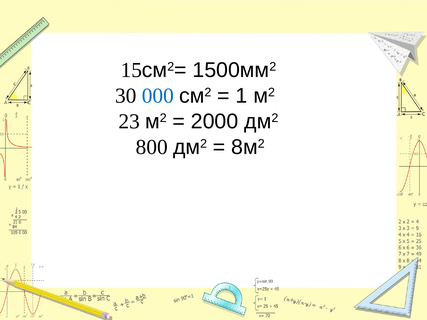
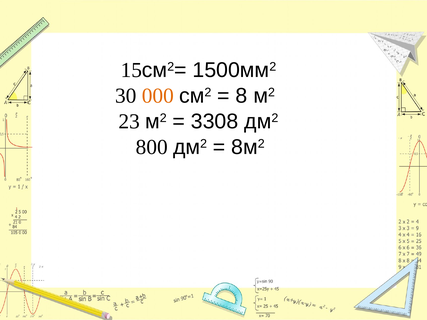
000 colour: blue -> orange (158, 96)
1: 1 -> 8 (241, 96)
2000: 2000 -> 3308 (215, 122)
